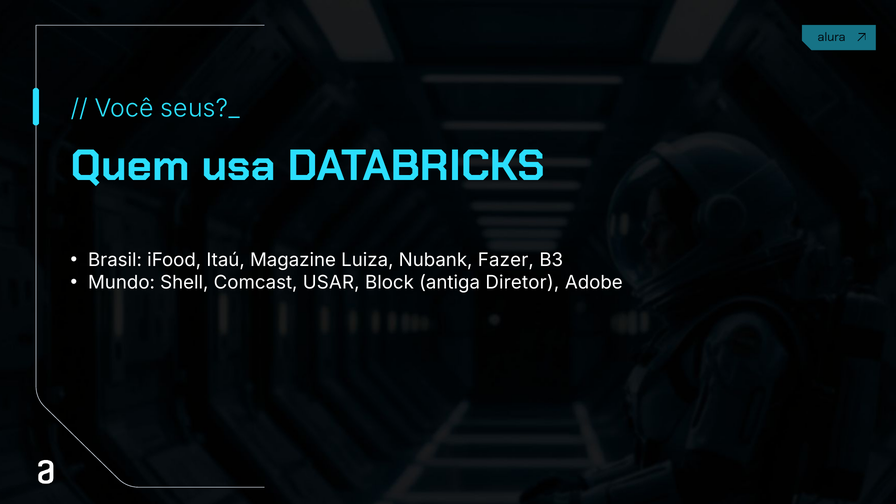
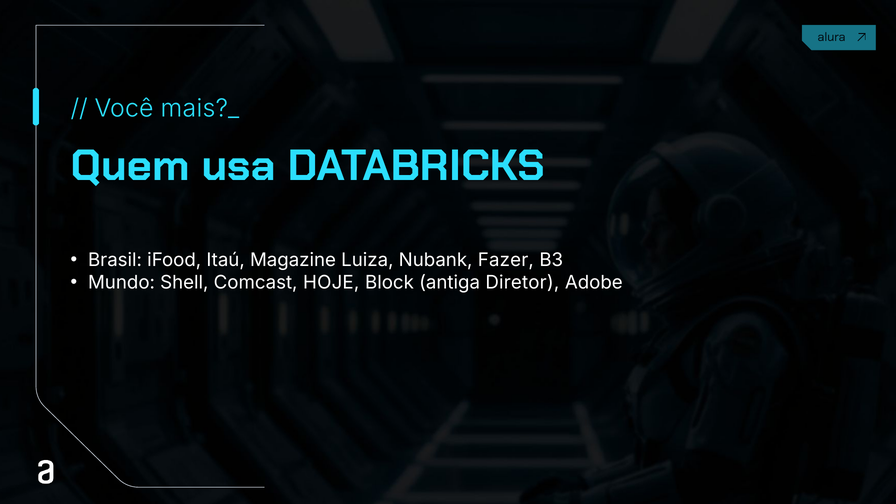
seus?_: seus?_ -> mais?_ (200, 109)
USAR: USAR -> HOJE (331, 283)
